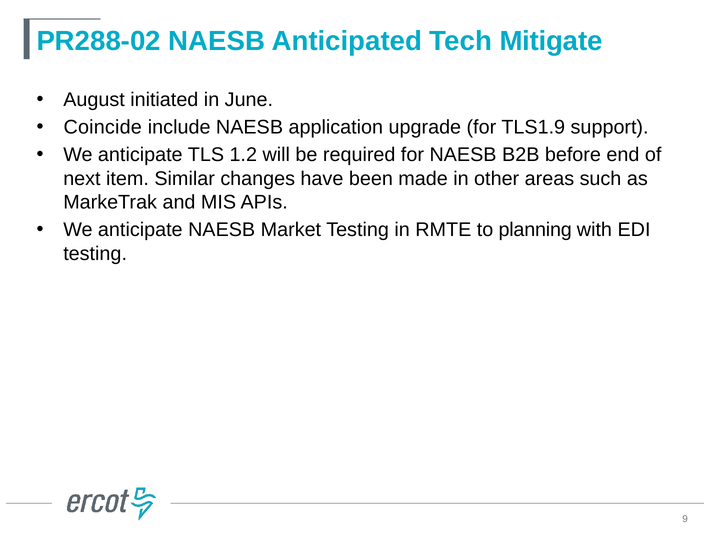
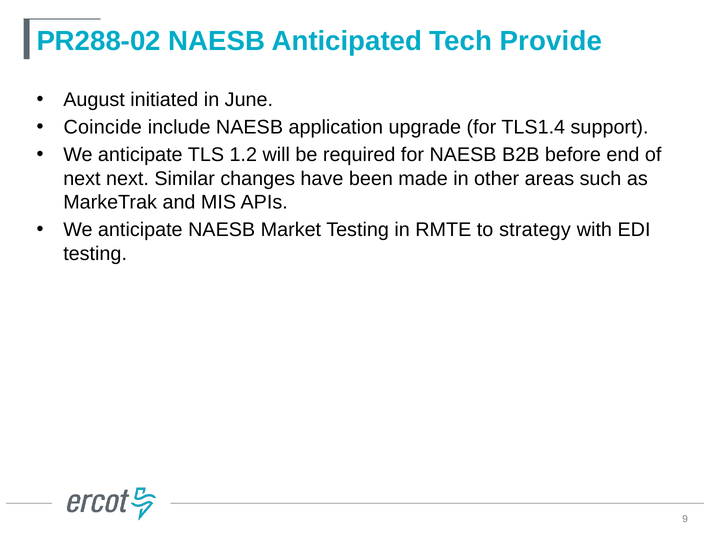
Mitigate: Mitigate -> Provide (551, 41)
TLS1.9: TLS1.9 -> TLS1.4 (533, 127)
next item: item -> next (128, 179)
planning: planning -> strategy (535, 230)
